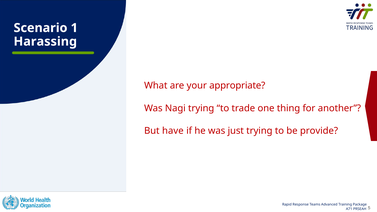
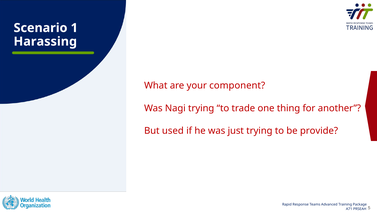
appropriate: appropriate -> component (237, 85)
have: have -> used (173, 131)
